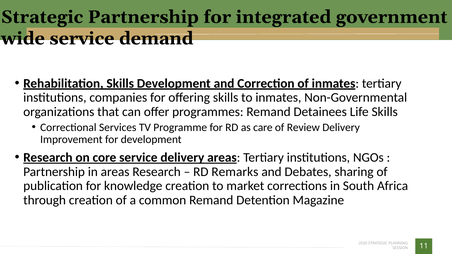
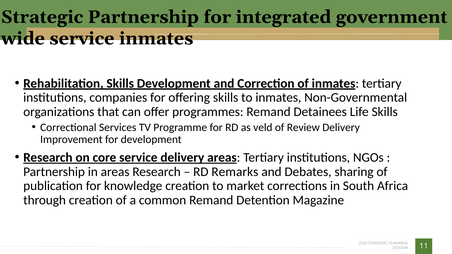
service demand: demand -> inmates (156, 38)
care: care -> veld (263, 128)
